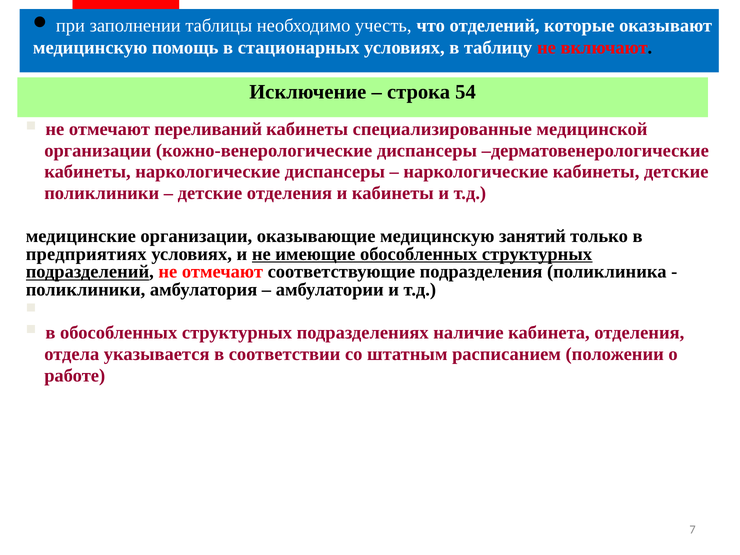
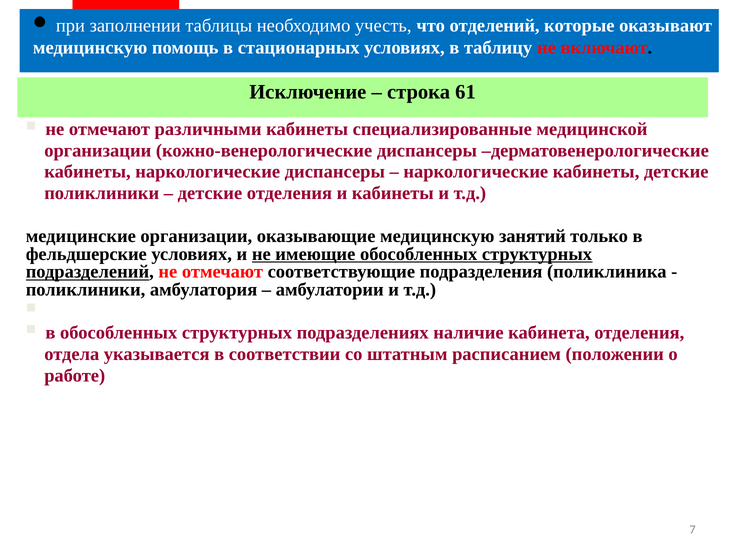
54: 54 -> 61 (465, 92)
переливаний: переливаний -> различными (208, 129)
предприятиях: предприятиях -> фельдшерские (86, 254)
